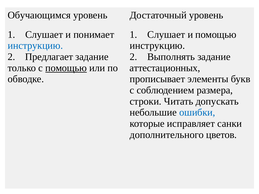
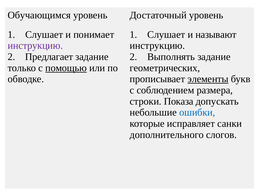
и помощью: помощью -> называют (216, 35)
инструкцию colour: blue -> purple (35, 46)
аттестационных: аттестационных -> геометрических (165, 68)
элементы underline: none -> present (208, 79)
Читать: Читать -> Показа (179, 101)
цветов: цветов -> слогов (221, 135)
